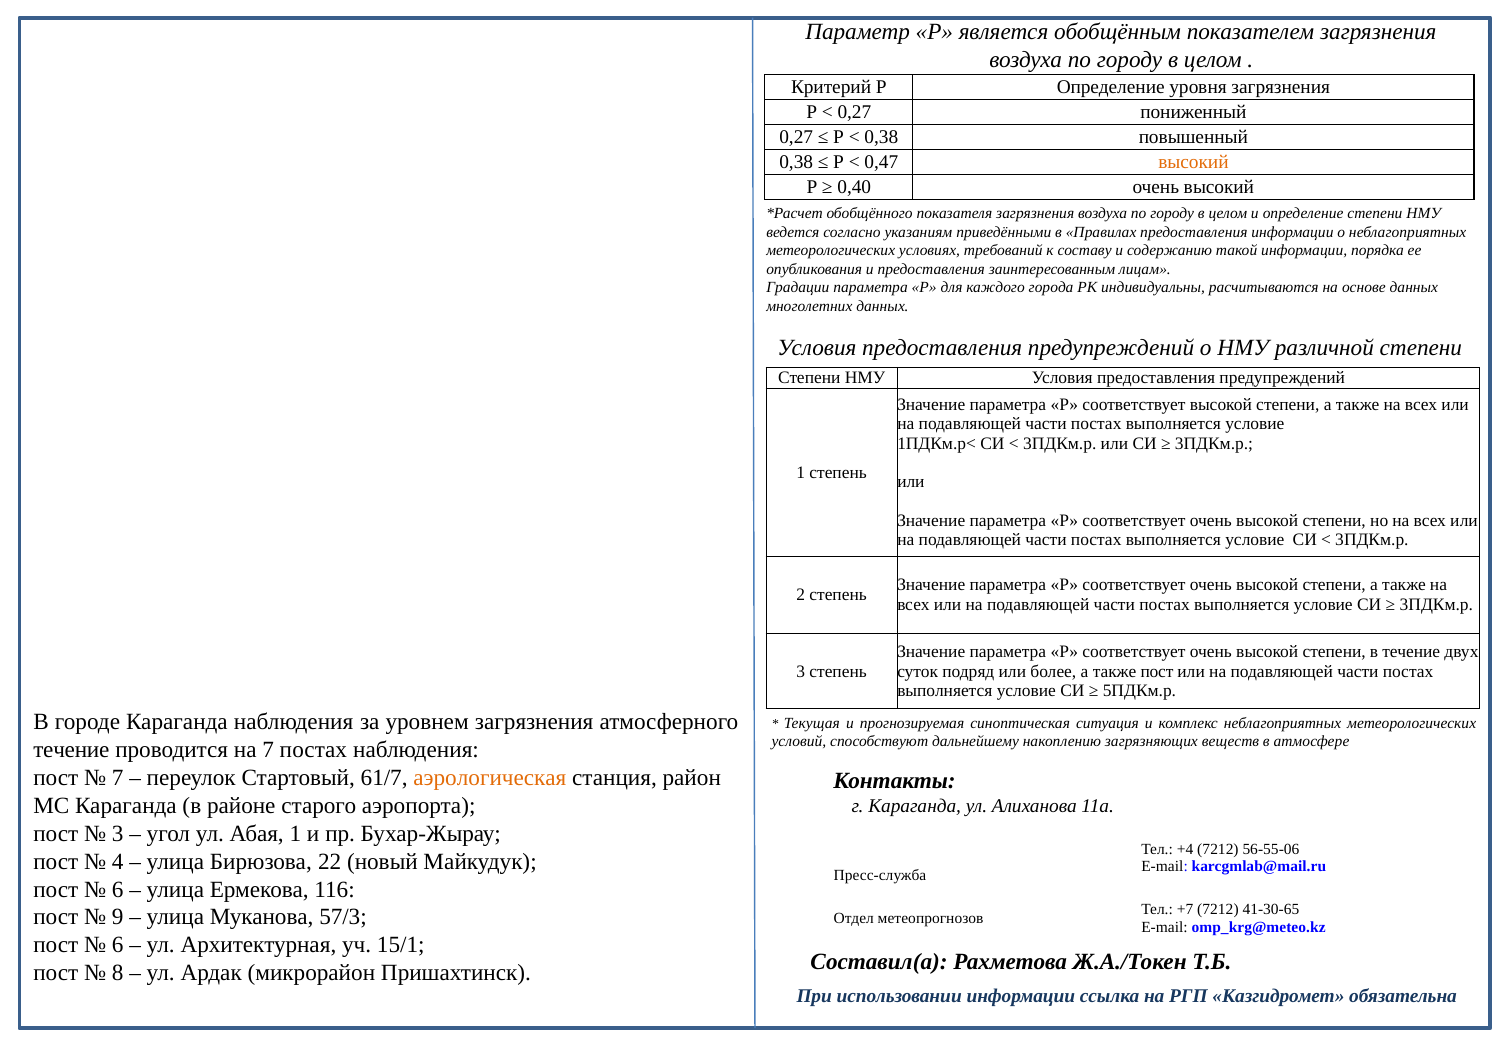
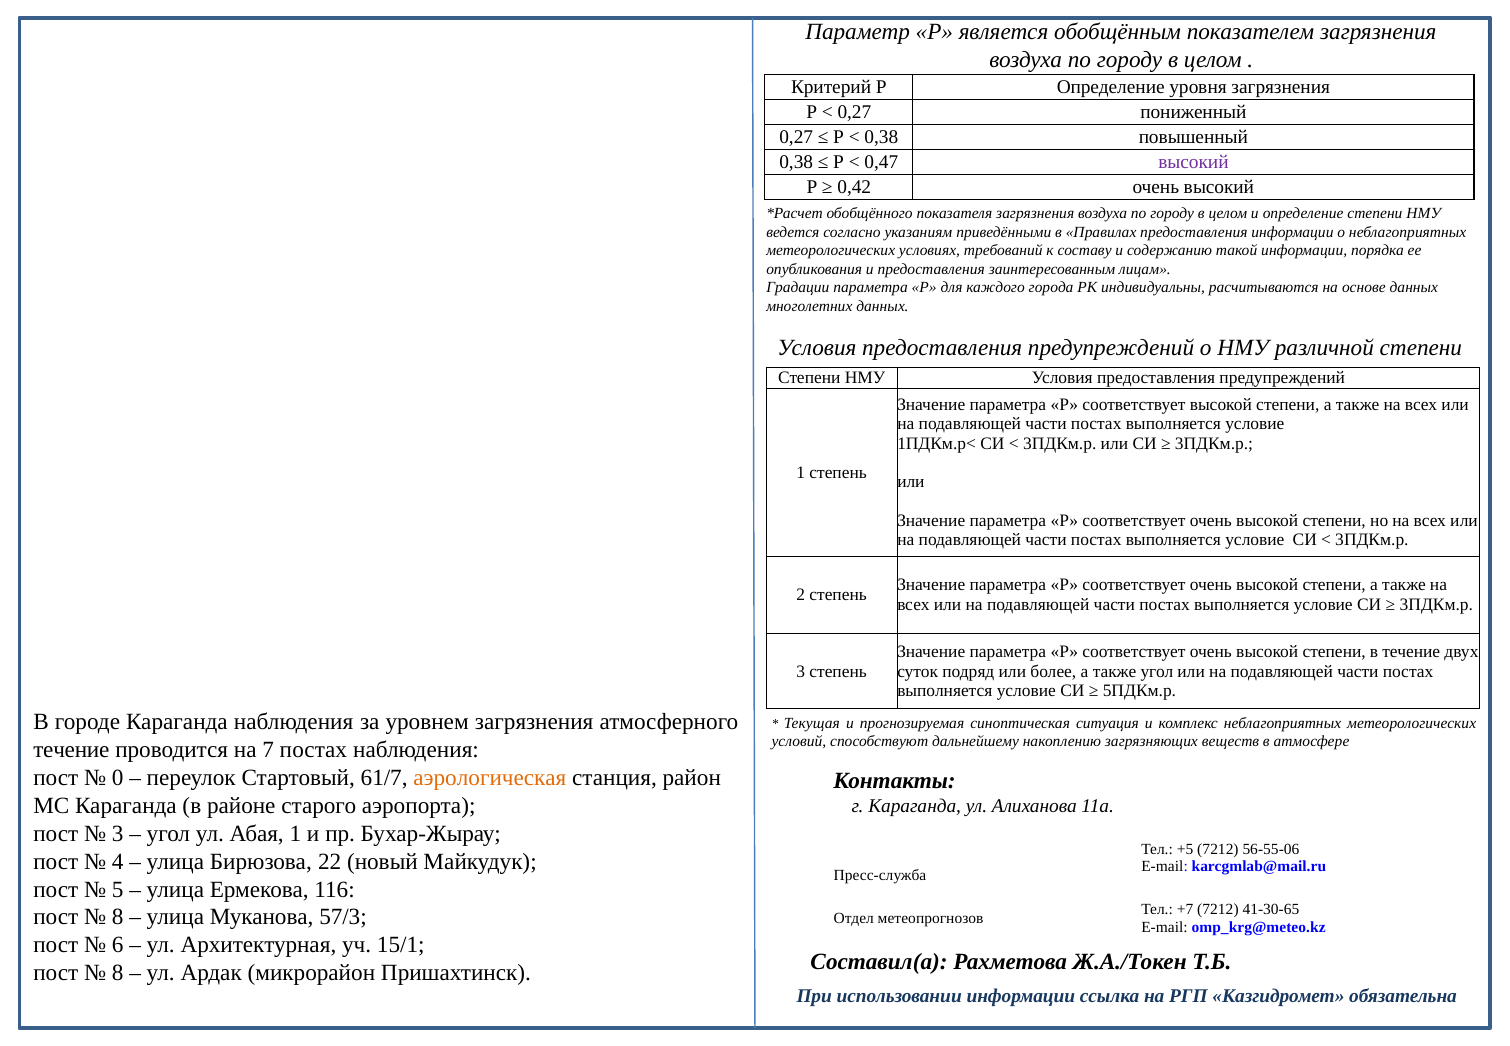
высокий colour: orange -> purple (1193, 162)
0,40: 0,40 -> 0,42 (854, 186)
также пост: пост -> угол (1157, 671)
7: 7 -> 0 (118, 777)
+4: +4 -> +5 (1185, 849)
6: 6 -> 5 (118, 889)
9: 9 -> 8 (118, 917)
